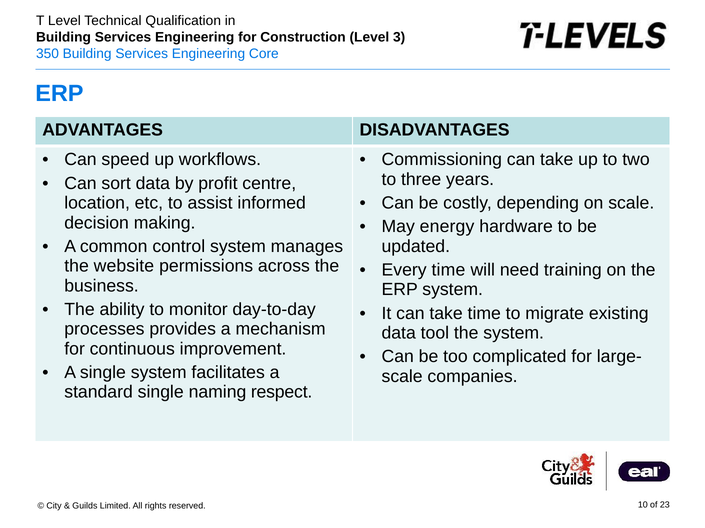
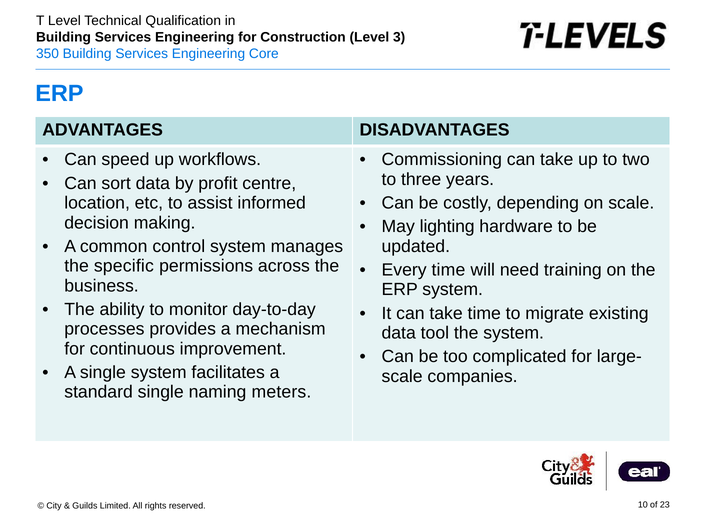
energy: energy -> lighting (447, 227)
website: website -> specific (124, 266)
respect: respect -> meters (281, 393)
